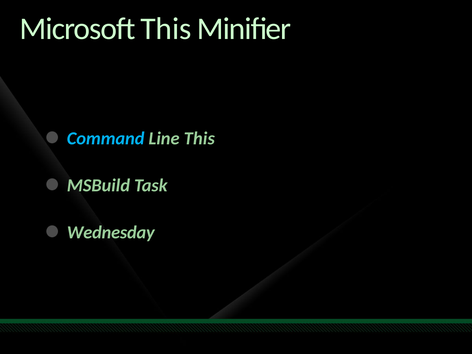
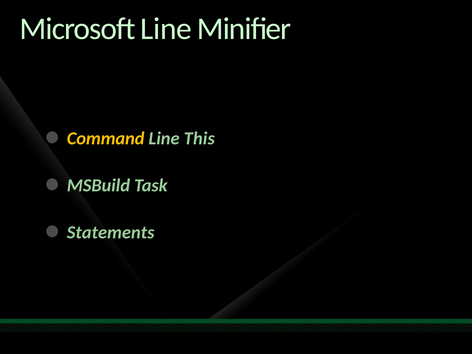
Microsoft This: This -> Line (166, 29)
Command colour: light blue -> yellow (106, 138)
Wednesday: Wednesday -> Statements (111, 232)
